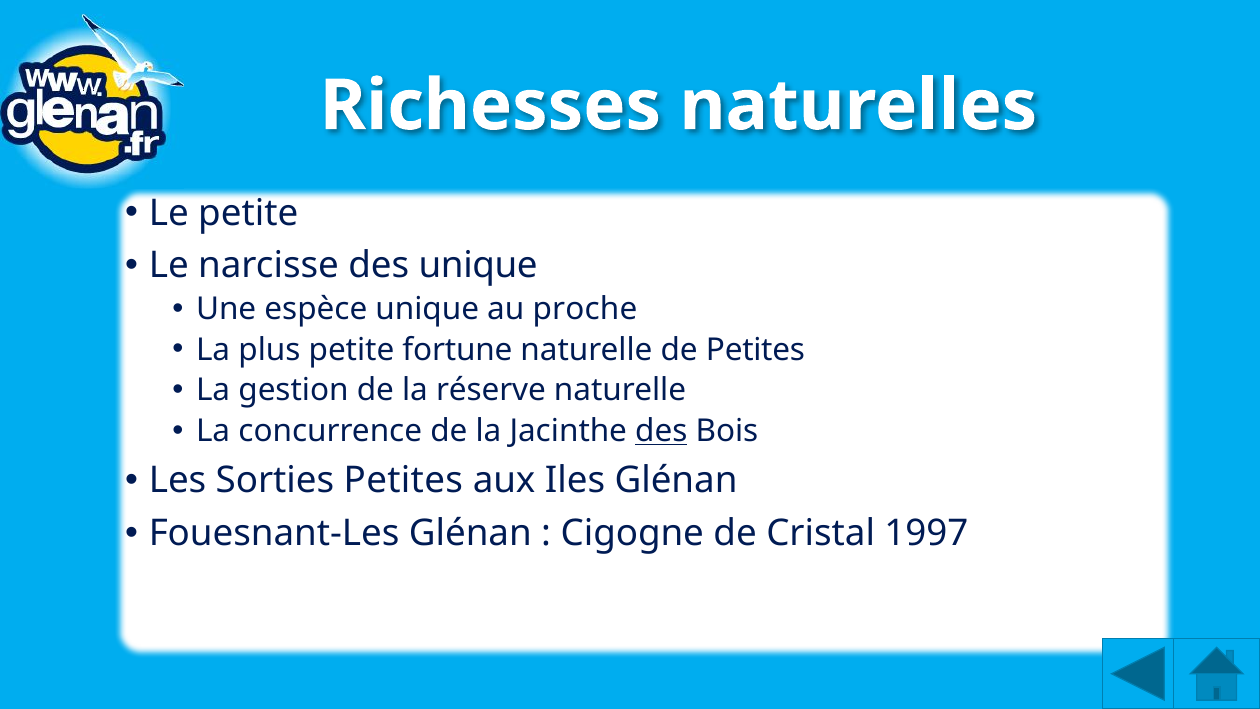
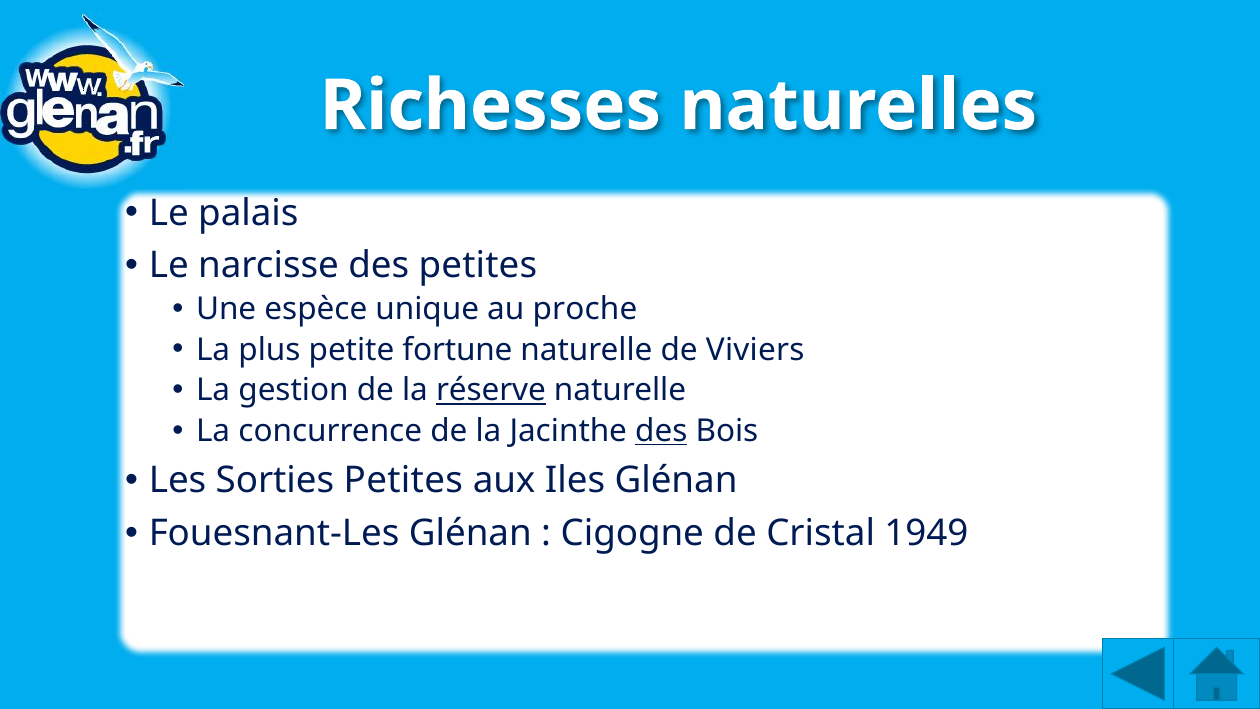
Le petite: petite -> palais (248, 213)
des unique: unique -> petites (478, 266)
de Petites: Petites -> Viviers (755, 350)
réserve underline: none -> present (491, 390)
1997: 1997 -> 1949 (926, 533)
